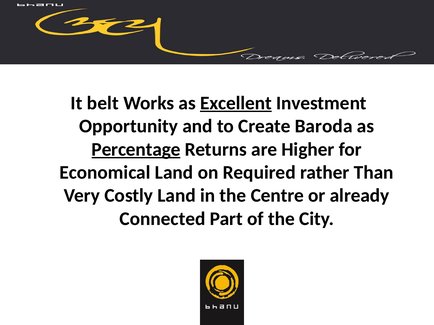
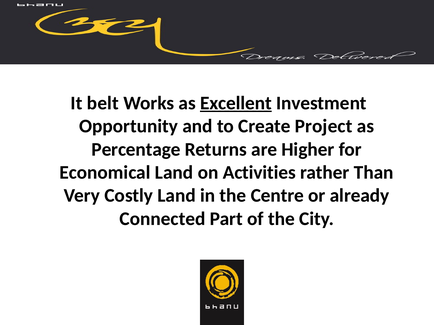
Baroda: Baroda -> Project (324, 126)
Percentage underline: present -> none (136, 150)
Required: Required -> Activities (259, 173)
